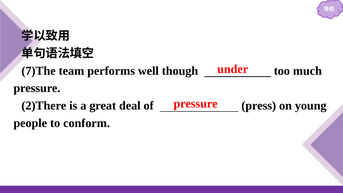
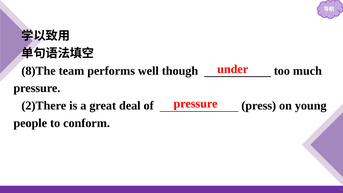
7)The: 7)The -> 8)The (39, 71)
